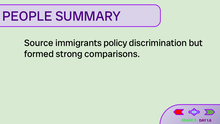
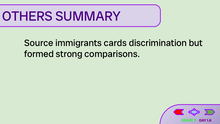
PEOPLE: PEOPLE -> OTHERS (27, 16)
policy: policy -> cards (115, 43)
